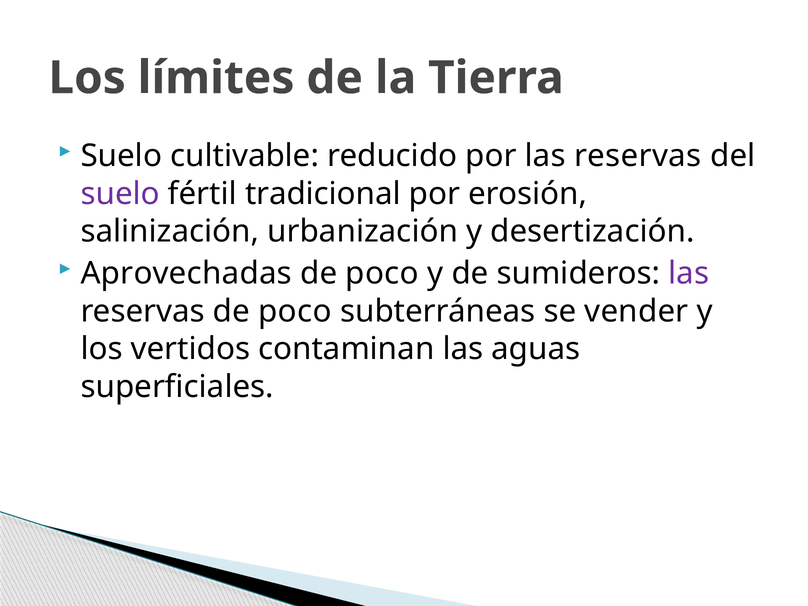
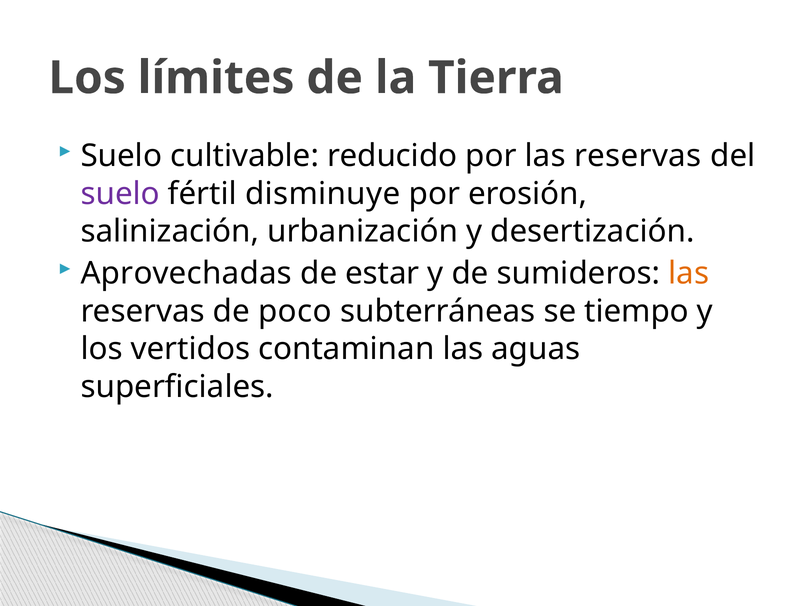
tradicional: tradicional -> disminuye (323, 194)
poco: poco -> estar (382, 274)
las colour: purple -> orange (689, 274)
vender: vender -> tiempo (637, 311)
